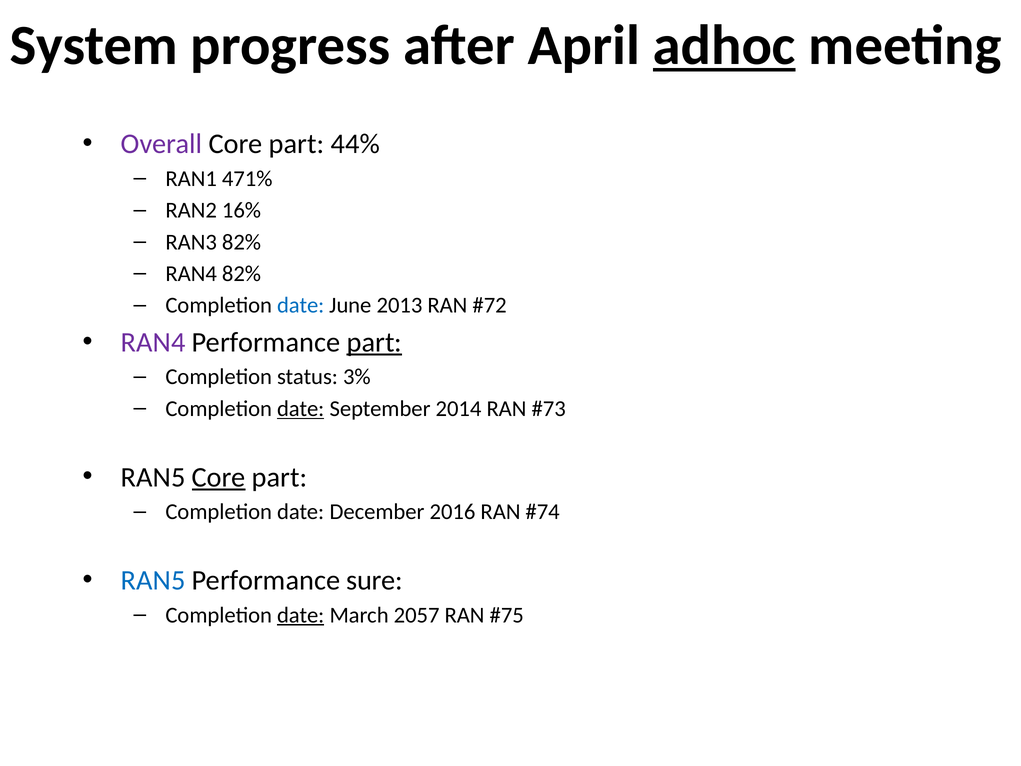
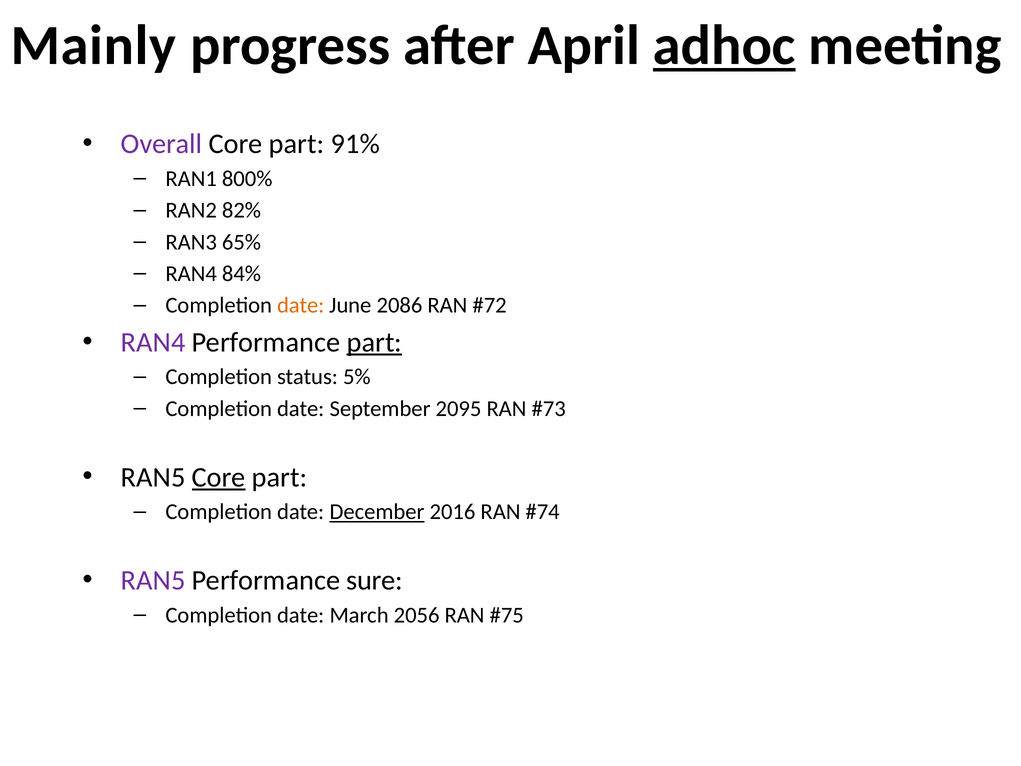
System: System -> Mainly (93, 45)
44%: 44% -> 91% (355, 144)
471%: 471% -> 800% (247, 179)
16%: 16% -> 82% (241, 210)
RAN3 82%: 82% -> 65% (241, 242)
RAN4 82%: 82% -> 84% (241, 274)
date colour: blue -> orange (301, 305)
2013: 2013 -> 2086 (399, 305)
3%: 3% -> 5% (357, 377)
date underline: present -> none (301, 409)
2014: 2014 -> 2095 (458, 409)
December underline: none -> present (377, 512)
RAN5 colour: blue -> purple (153, 580)
date underline: present -> none (301, 615)
2057: 2057 -> 2056 (417, 615)
